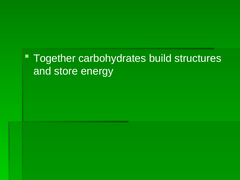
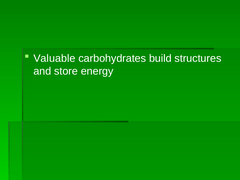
Together: Together -> Valuable (54, 58)
